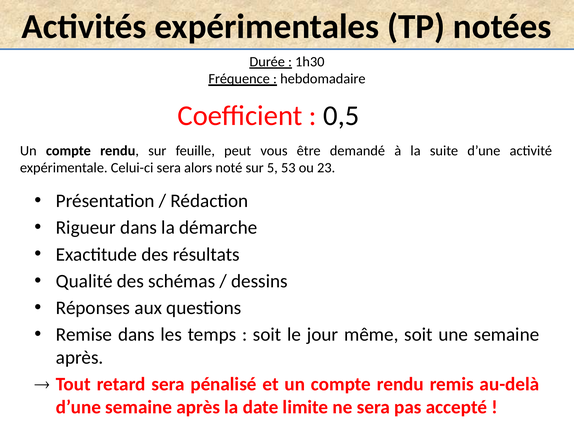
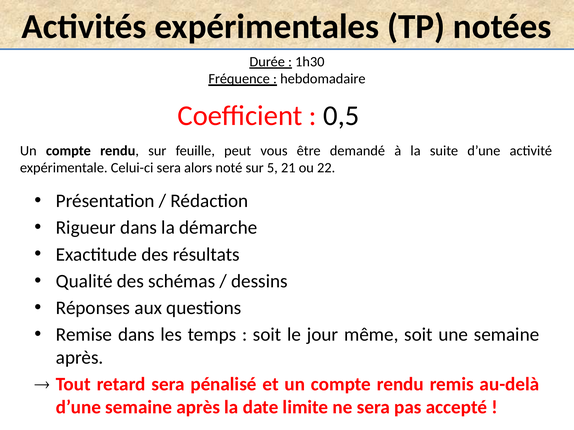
53: 53 -> 21 (288, 168)
23: 23 -> 22 (326, 168)
